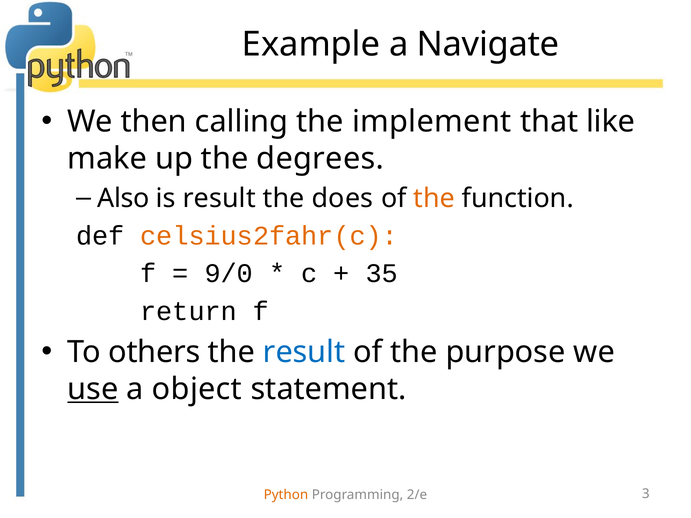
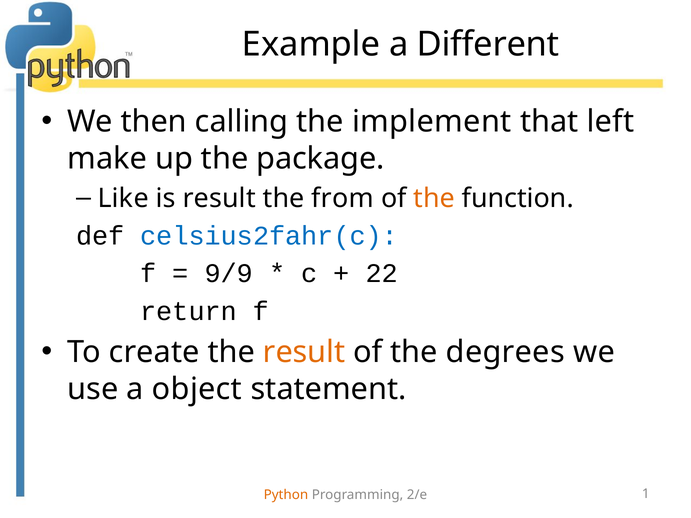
Navigate: Navigate -> Different (488, 45)
like: like -> left (610, 122)
degrees: degrees -> package (320, 159)
Also: Also -> Like (123, 198)
does: does -> from (343, 198)
celsius2fahr(c colour: orange -> blue (269, 236)
9/0: 9/0 -> 9/9 (229, 274)
35: 35 -> 22 (382, 274)
others: others -> create (154, 352)
result colour: blue -> orange (304, 352)
purpose: purpose -> degrees (505, 352)
use underline: present -> none (93, 389)
3: 3 -> 1 (646, 494)
